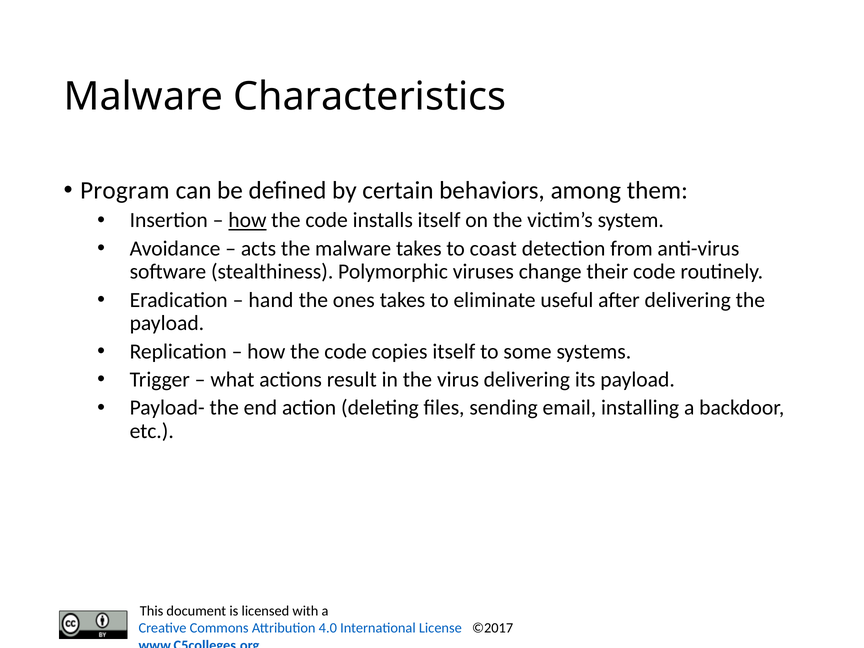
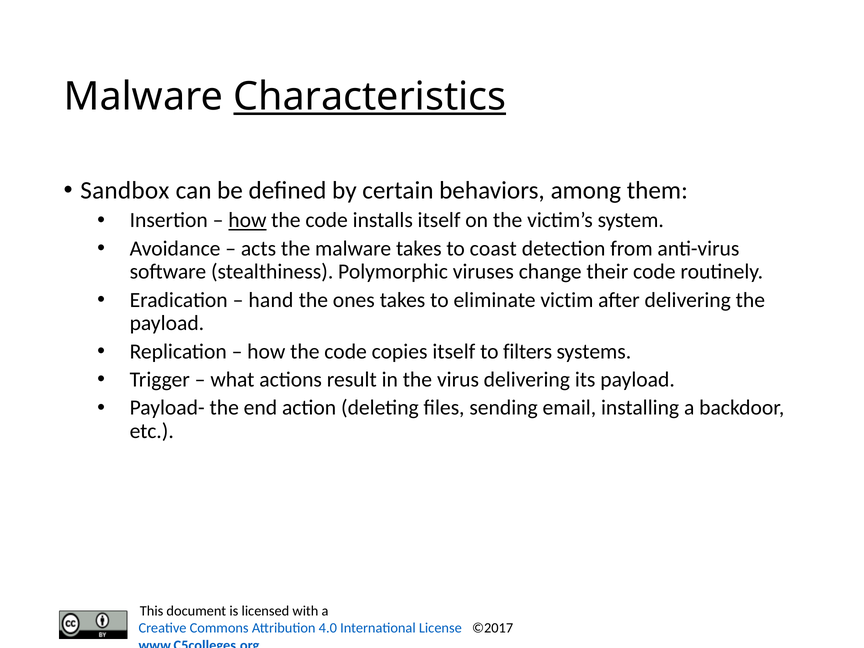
Characteristics underline: none -> present (370, 97)
Program: Program -> Sandbox (125, 190)
useful: useful -> victim (567, 300)
some: some -> filters (528, 351)
